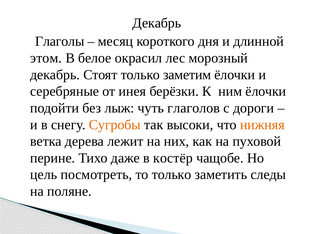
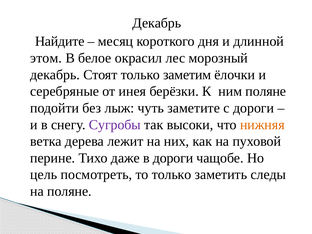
Глаголы: Глаголы -> Найдите (60, 41)
ним ёлочки: ёлочки -> поляне (266, 91)
глаголов: глаголов -> заметите (194, 108)
Сугробы colour: orange -> purple (115, 125)
в костёр: костёр -> дороги (173, 158)
